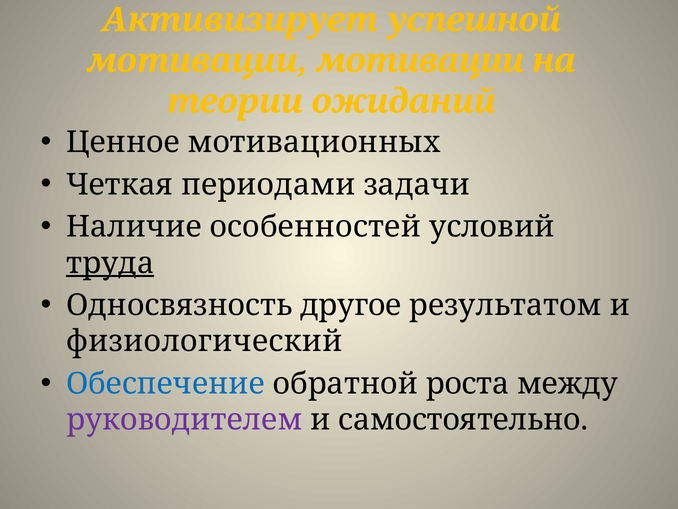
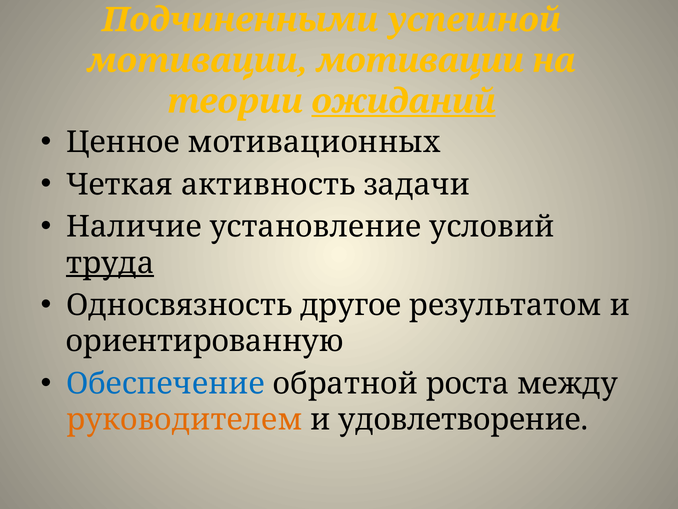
Активизирует: Активизирует -> Подчиненными (240, 20)
ожиданий underline: none -> present (404, 101)
периодами: периодами -> активность (268, 184)
особенностей: особенностей -> установление (315, 227)
физиологический: физиологический -> ориентированную (205, 341)
руководителем colour: purple -> orange (184, 420)
самостоятельно: самостоятельно -> удовлетворение (463, 420)
